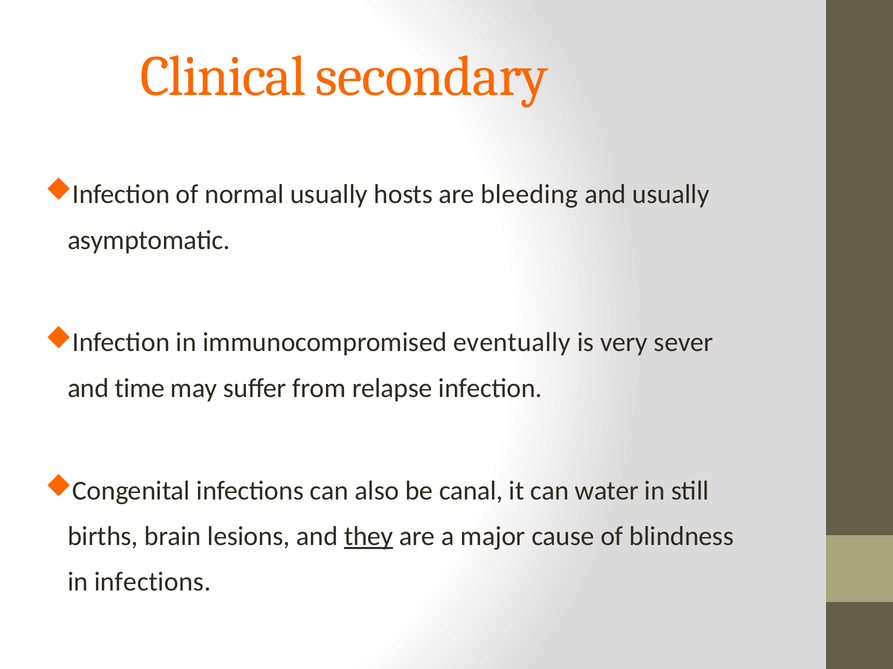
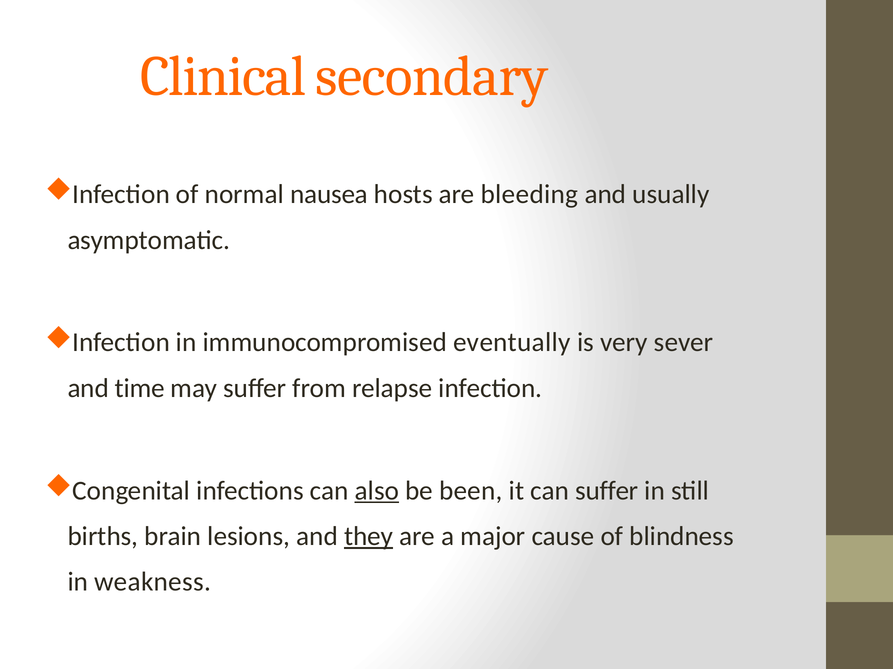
normal usually: usually -> nausea (329, 195)
also underline: none -> present (377, 491)
canal: canal -> been (471, 491)
can water: water -> suffer (607, 491)
in infections: infections -> weakness (153, 583)
